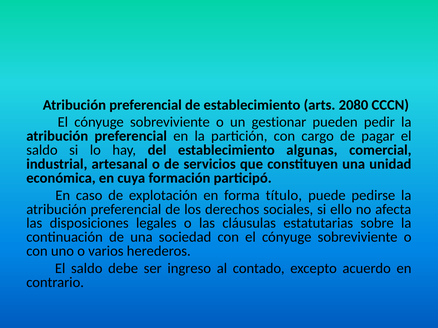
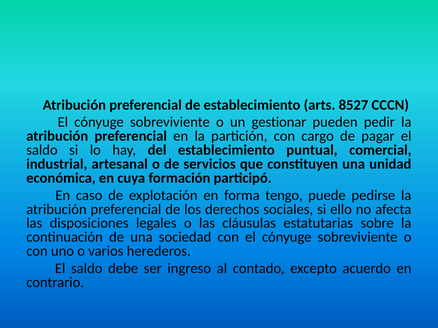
2080: 2080 -> 8527 (353, 105)
algunas: algunas -> puntual (312, 150)
título: título -> tengo (284, 195)
